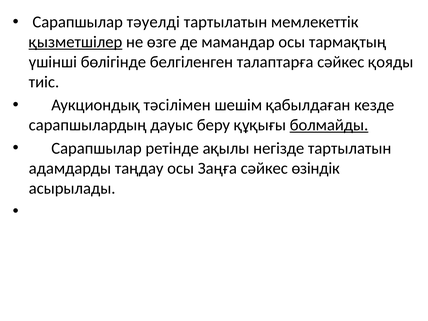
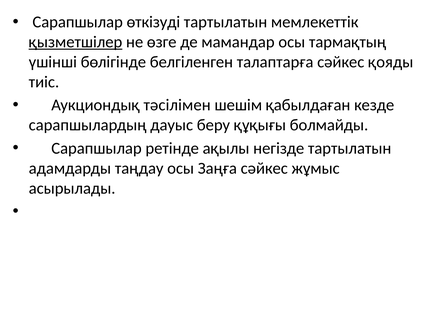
тәуелді: тәуелді -> өткізуді (153, 22)
болмайды underline: present -> none (329, 125)
өзіндік: өзіндік -> жұмыс (316, 168)
